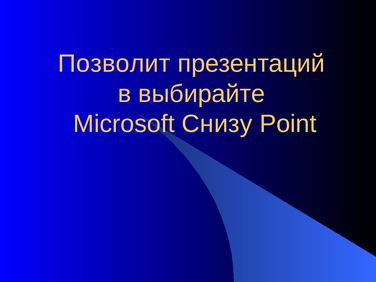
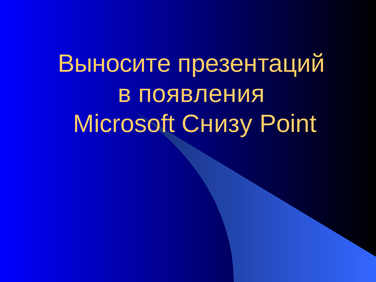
Позволит: Позволит -> Выносите (114, 64)
выбирайте: выбирайте -> появления (201, 94)
